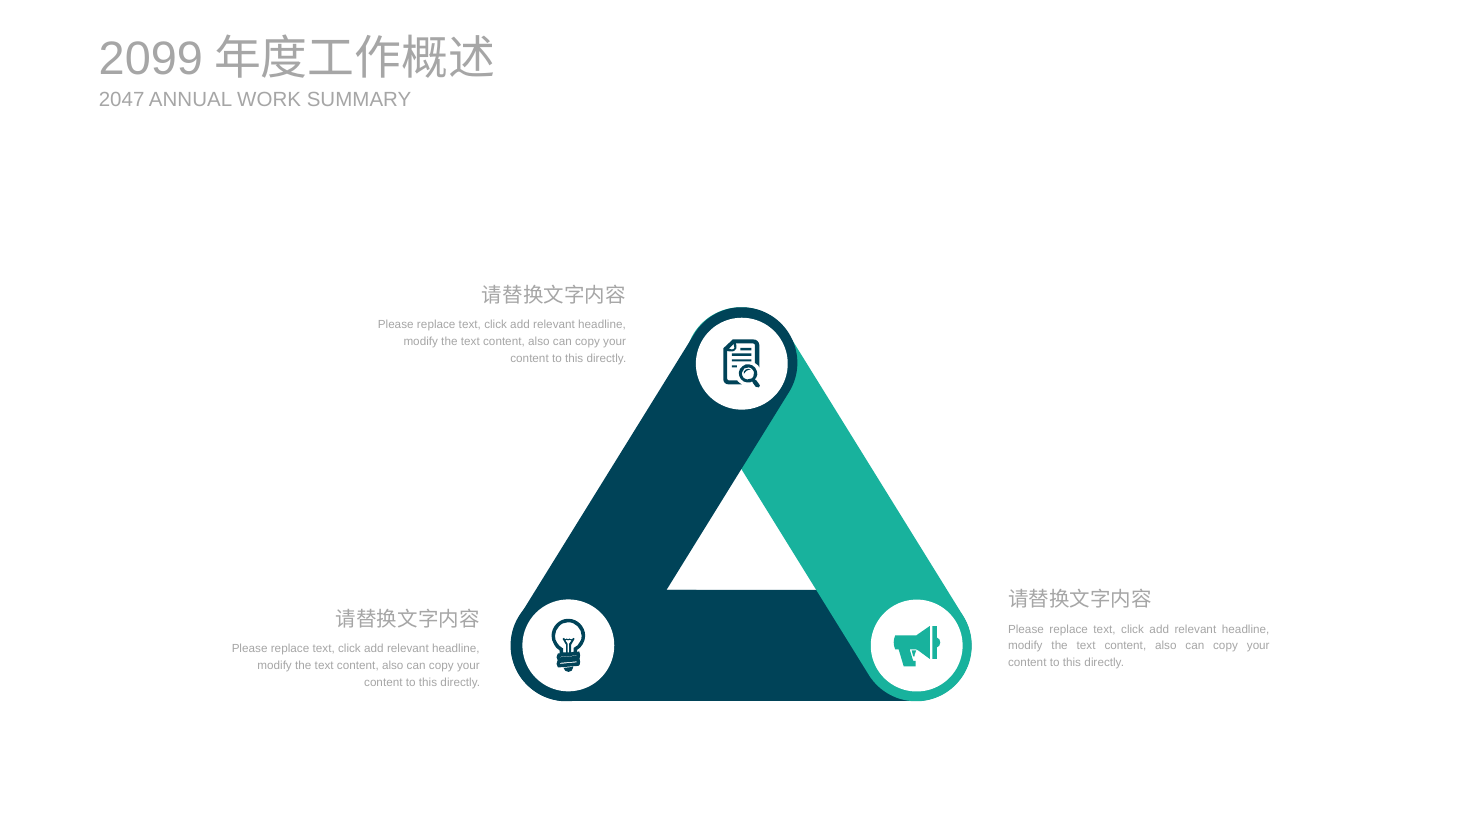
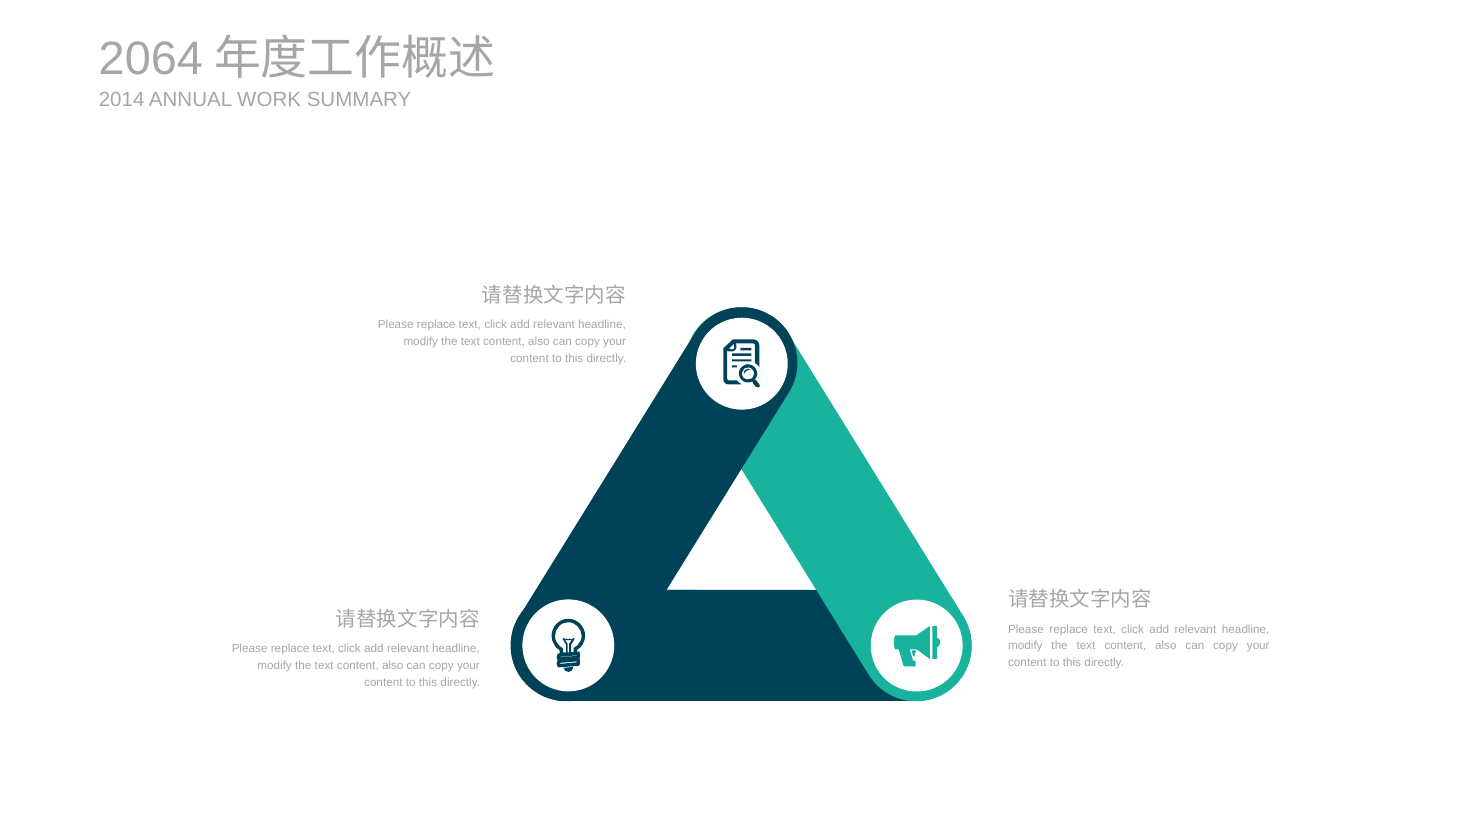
2099: 2099 -> 2064 (151, 59)
2047: 2047 -> 2014 (122, 99)
